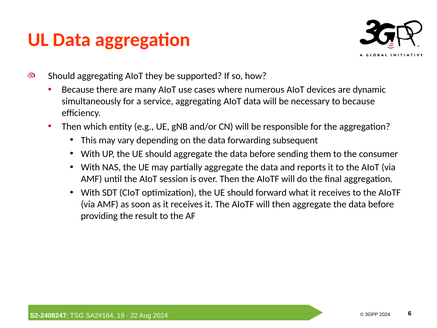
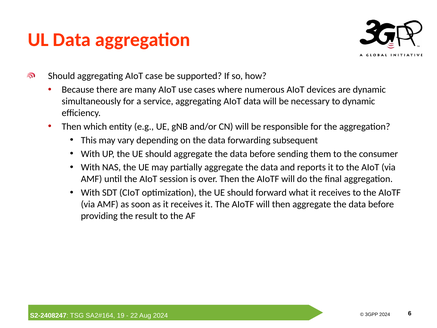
they: they -> case (154, 76)
to because: because -> dynamic (359, 101)
